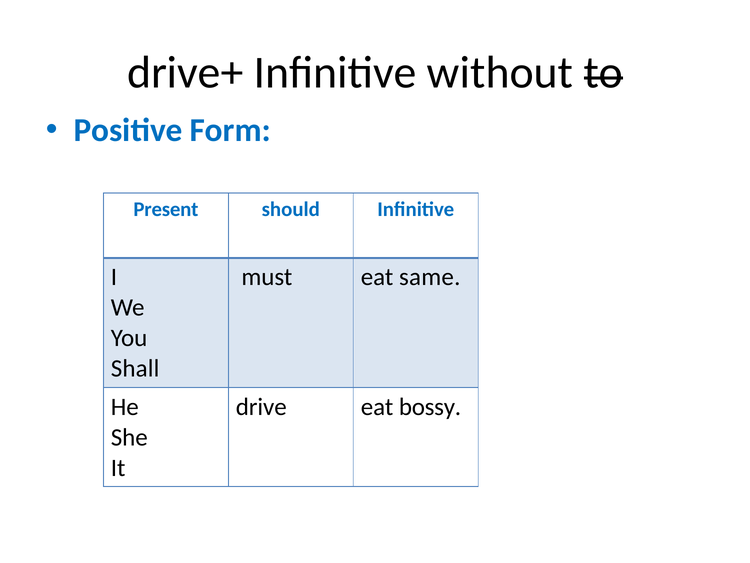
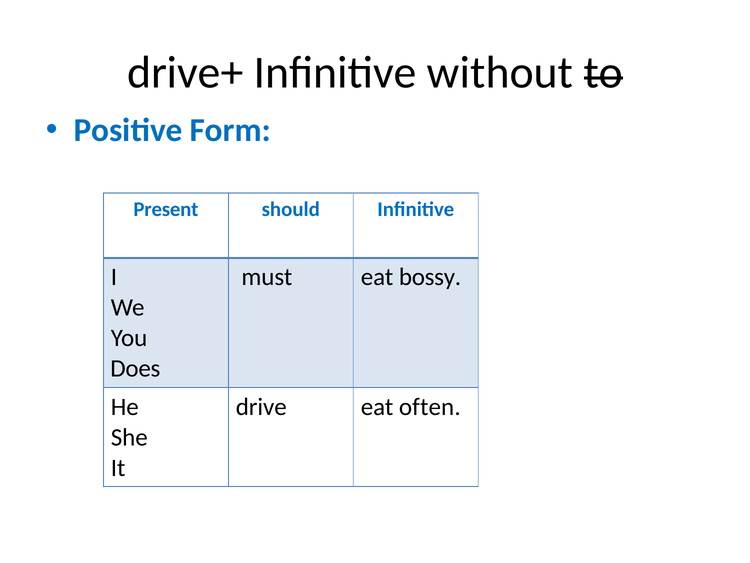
same: same -> bossy (430, 277)
Shall: Shall -> Does (135, 368)
bossy: bossy -> often (430, 406)
